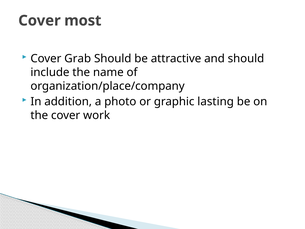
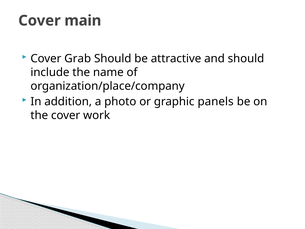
most: most -> main (83, 21)
lasting: lasting -> panels (216, 101)
